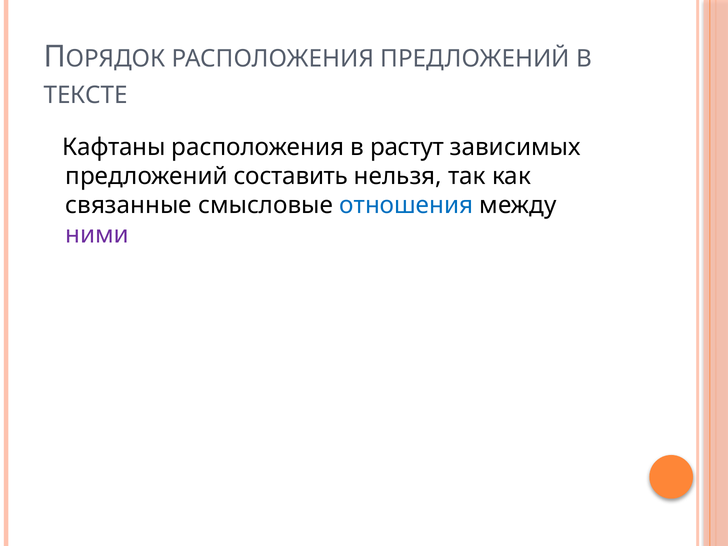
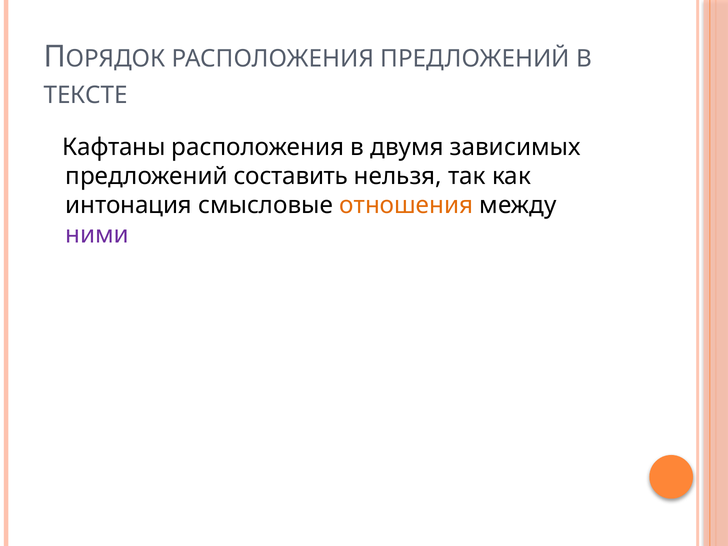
растут: растут -> двумя (407, 147)
связанные: связанные -> интонация (129, 205)
отношения colour: blue -> orange (406, 205)
